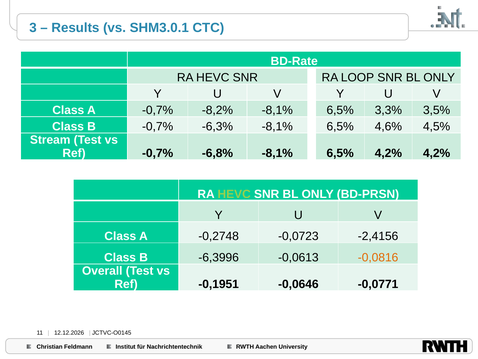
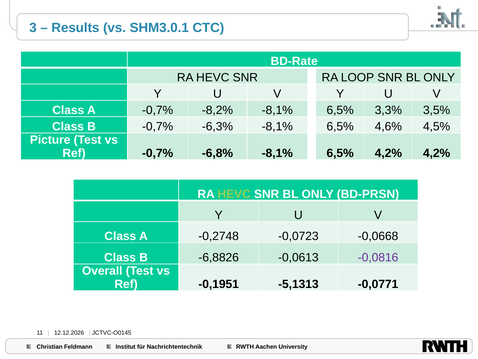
Stream: Stream -> Picture (50, 140)
-2,4156: -2,4156 -> -0,0668 (378, 236)
-6,3996: -6,3996 -> -6,8826 (219, 257)
-0,0816 colour: orange -> purple (378, 257)
-0,0646: -0,0646 -> -5,1313 (298, 284)
